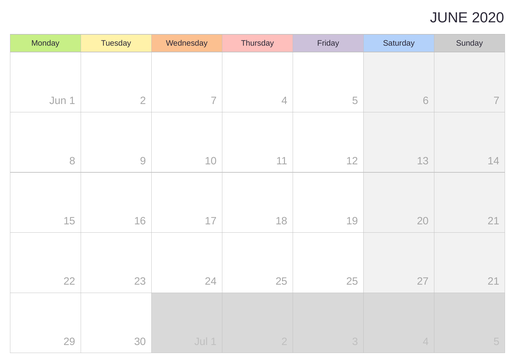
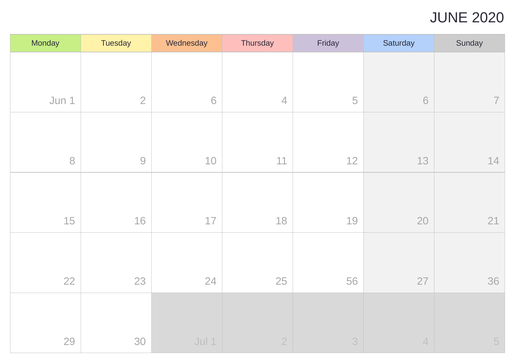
2 7: 7 -> 6 (214, 101)
25 25: 25 -> 56 (352, 281)
27 21: 21 -> 36 (494, 281)
